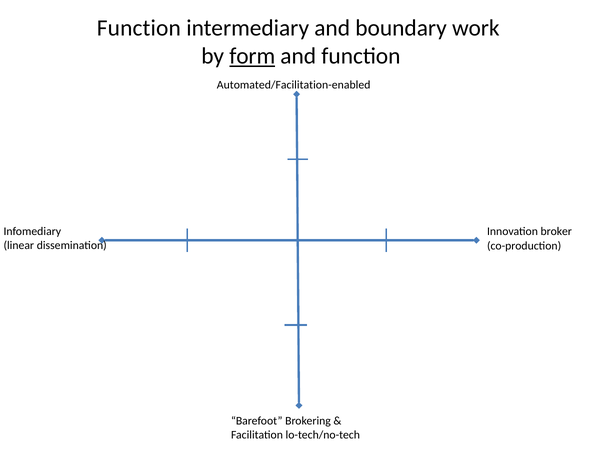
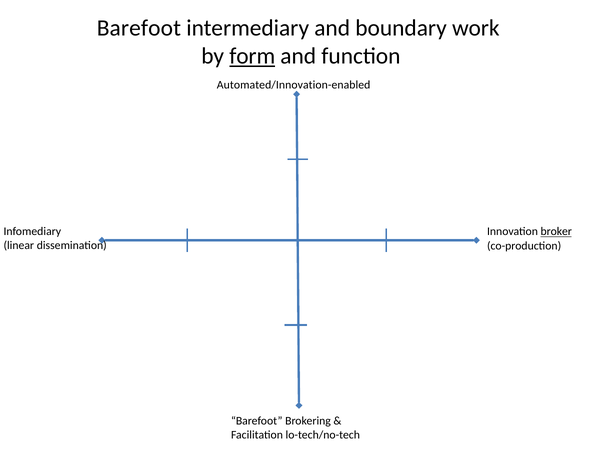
Function: Function -> Barefoot (139, 28)
Automated/Facilitation-enabled: Automated/Facilitation-enabled -> Automated/Innovation-enabled (294, 85)
broker underline: none -> present (556, 232)
